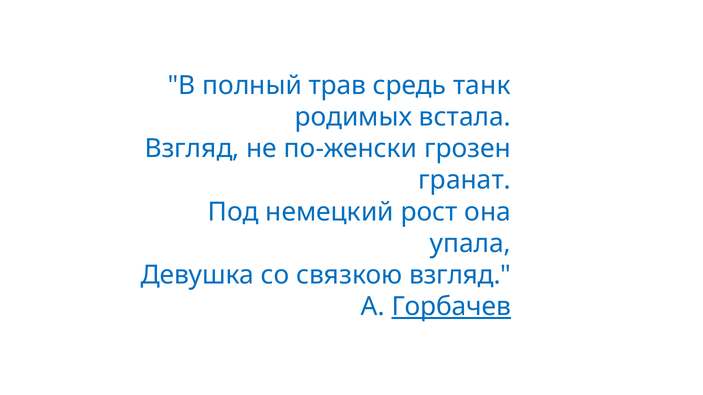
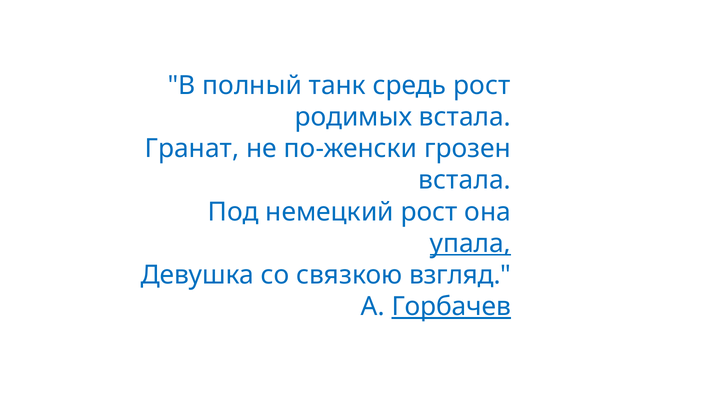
трав: трав -> танк (337, 86)
средь танк: танк -> рост (482, 86)
Взгляд: Взгляд -> Гранат (192, 149)
гранат: гранат -> встала (465, 180)
упала underline: none -> present (470, 244)
